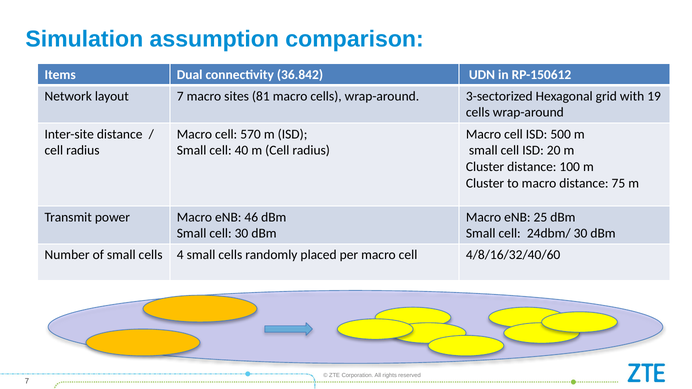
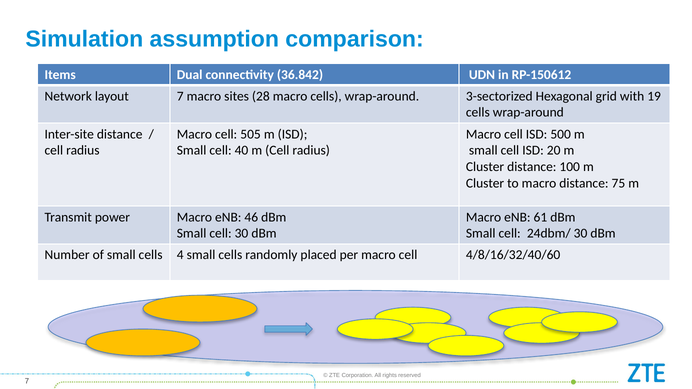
81: 81 -> 28 (261, 96)
570: 570 -> 505 (251, 134)
25: 25 -> 61 (540, 217)
